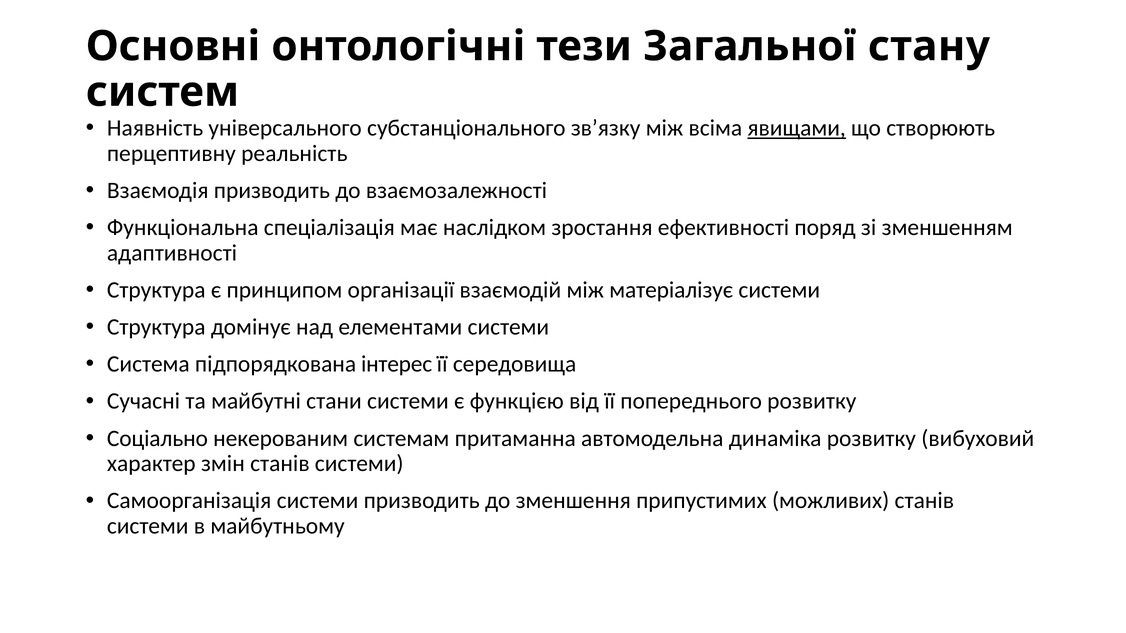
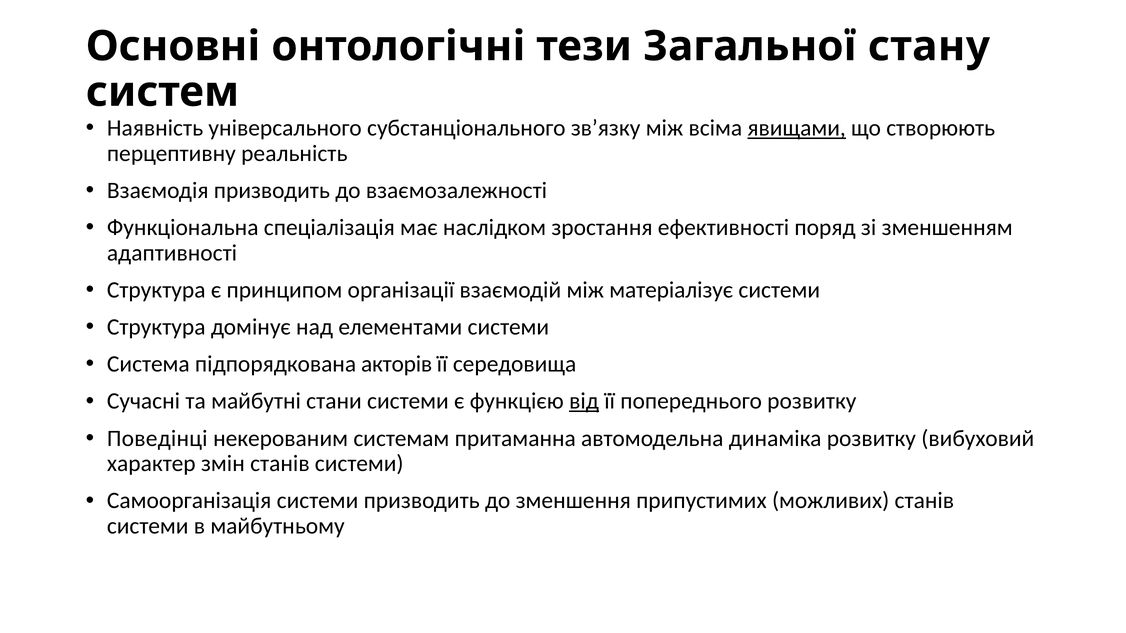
інтерес: інтерес -> акторів (397, 364)
від underline: none -> present (584, 401)
Соціально: Соціально -> Поведінці (157, 439)
